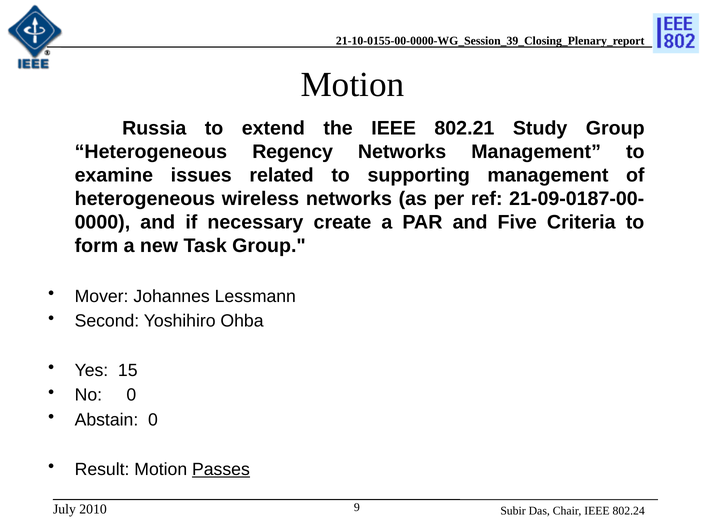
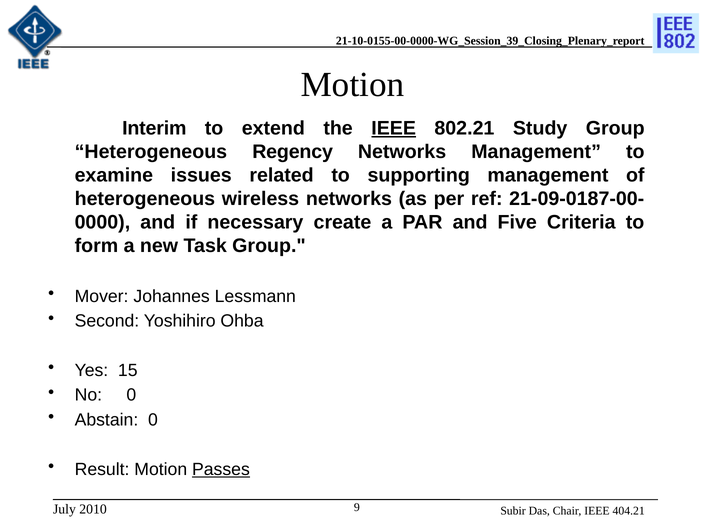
Russia: Russia -> Interim (154, 128)
IEEE underline: none -> present (394, 128)
802.24: 802.24 -> 404.21 (629, 511)
